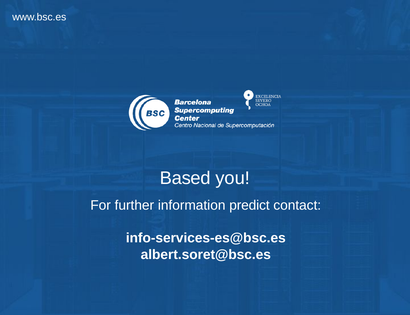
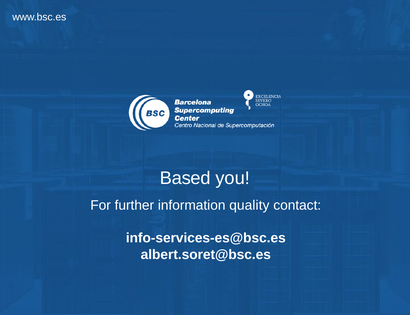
predict: predict -> quality (249, 205)
